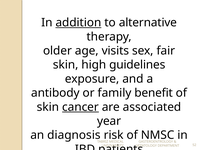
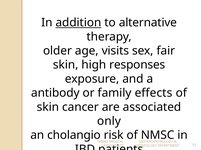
guidelines: guidelines -> responses (137, 65)
benefit: benefit -> effects (154, 93)
cancer underline: present -> none (80, 108)
year: year -> only (109, 122)
diagnosis: diagnosis -> cholangio (74, 136)
